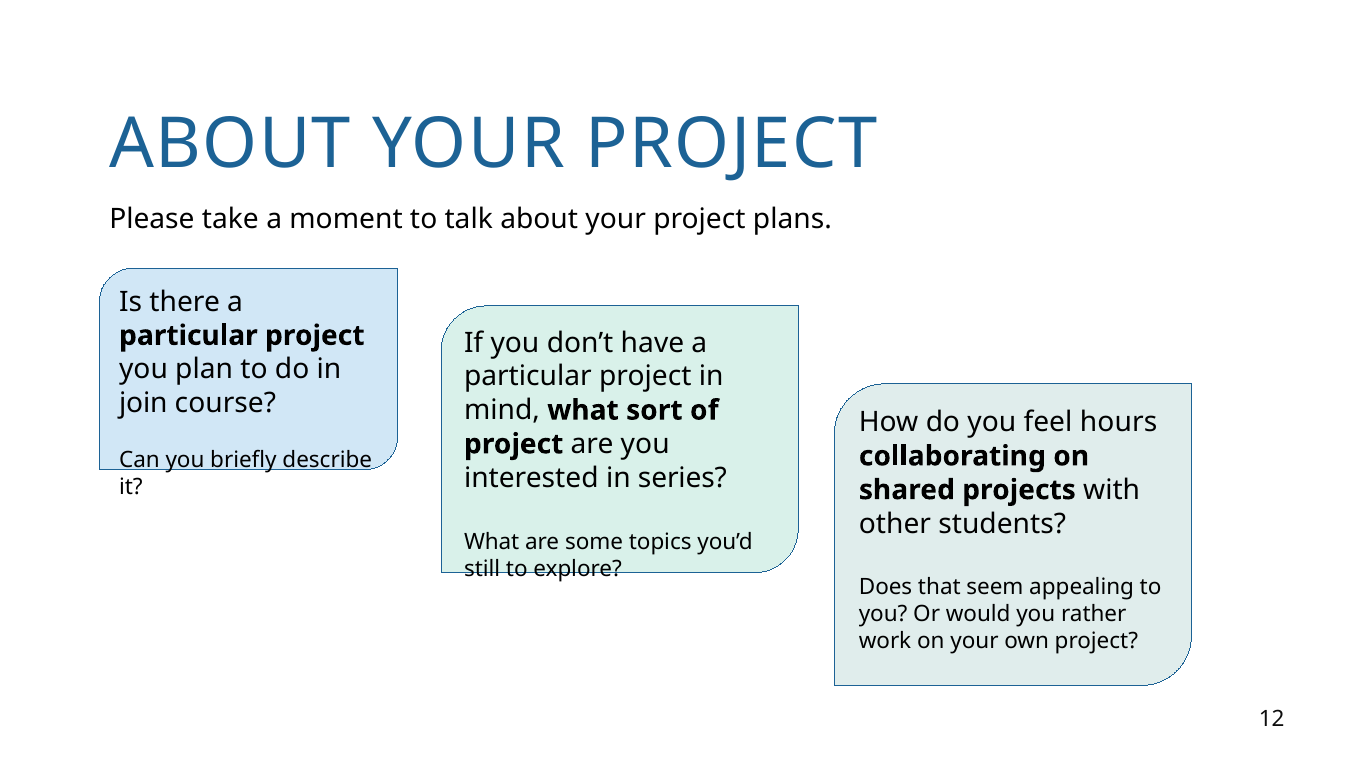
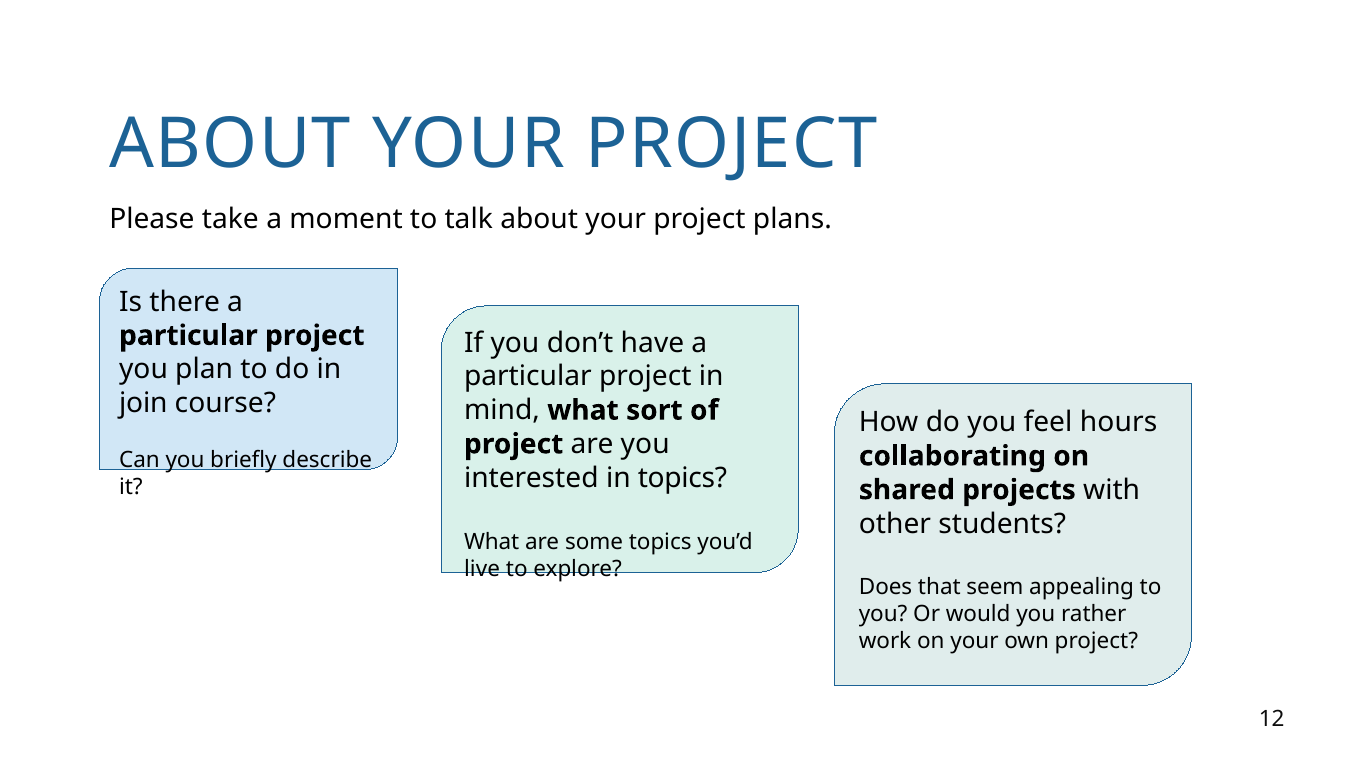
in series: series -> topics (682, 478)
still: still -> live (482, 569)
